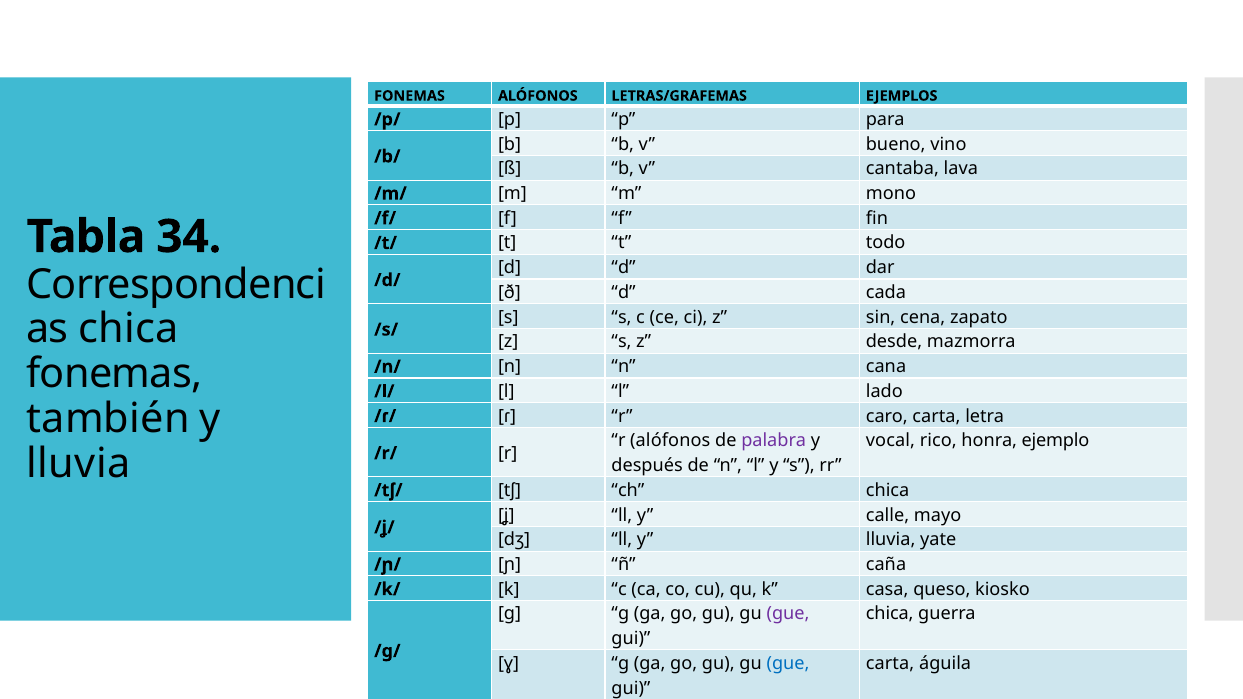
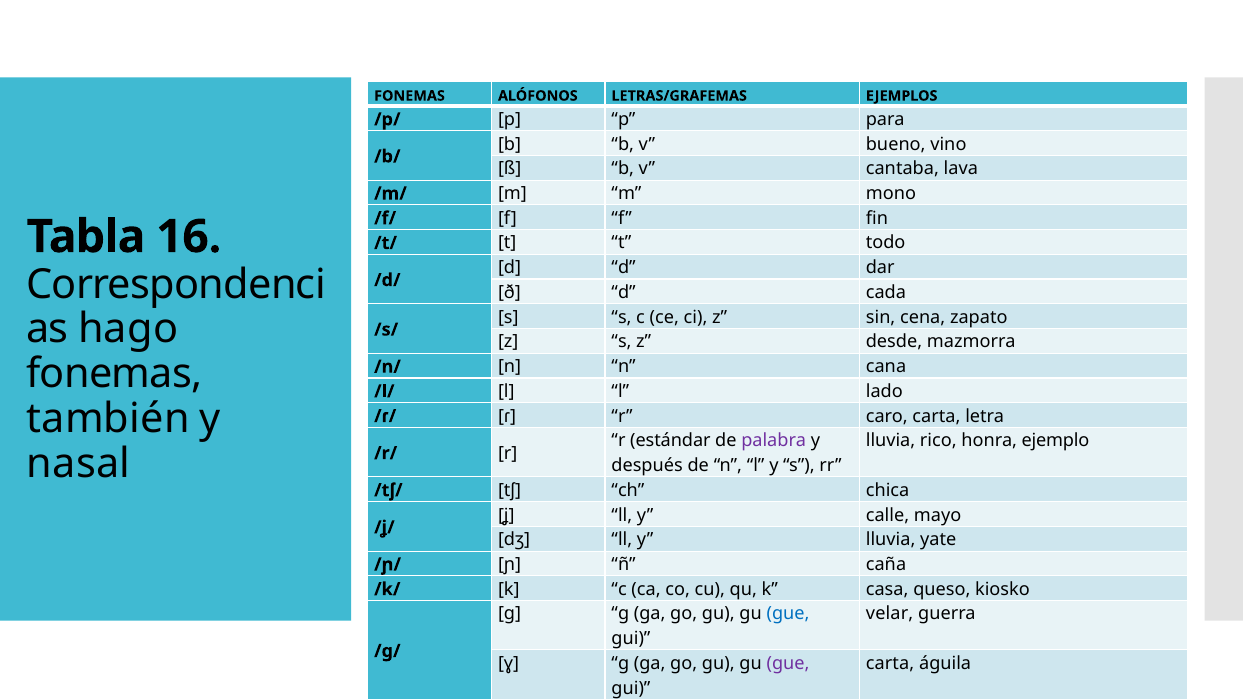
34: 34 -> 16 (189, 237)
chica: chica -> hago (128, 329)
r alófonos: alófonos -> estándar (670, 441)
vocal: vocal -> lluvia (891, 441)
lluvia: lluvia -> nasal (78, 464)
gue colour: purple -> blue (788, 614)
chica: chica -> velar (890, 614)
gue colour: blue -> purple (788, 664)
